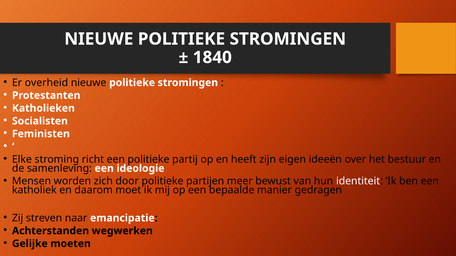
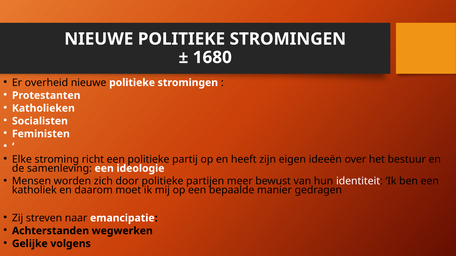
1840: 1840 -> 1680 (212, 58)
moeten: moeten -> volgens (71, 244)
